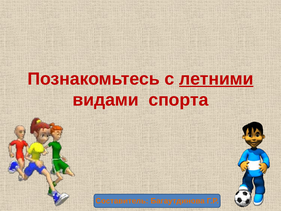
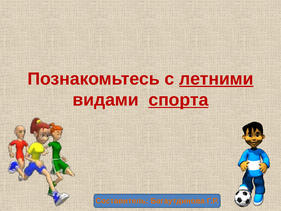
спорта underline: none -> present (178, 100)
